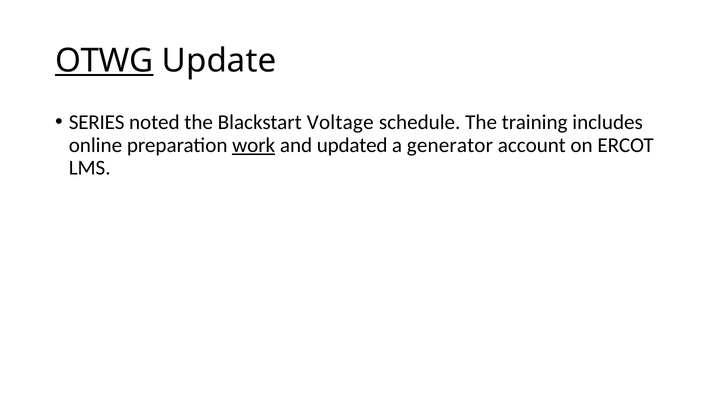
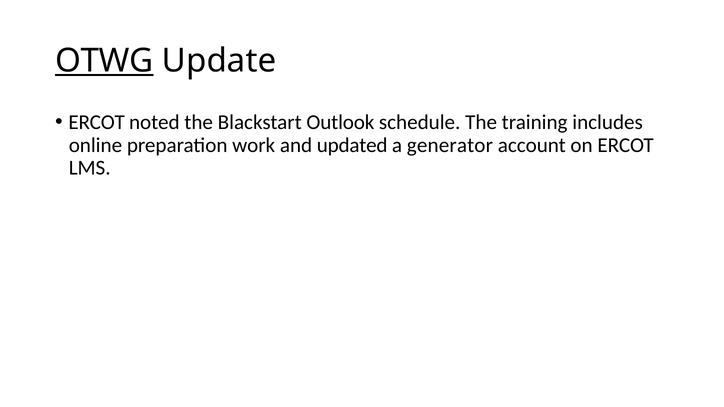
SERIES: SERIES -> ERCOT (97, 122)
Voltage: Voltage -> Outlook (340, 122)
work underline: present -> none (254, 145)
